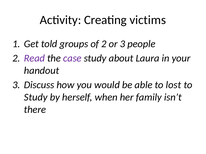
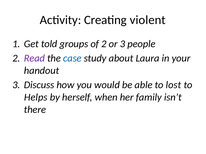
victims: victims -> violent (148, 20)
case colour: purple -> blue (72, 58)
Study: Study -> Helps (36, 98)
